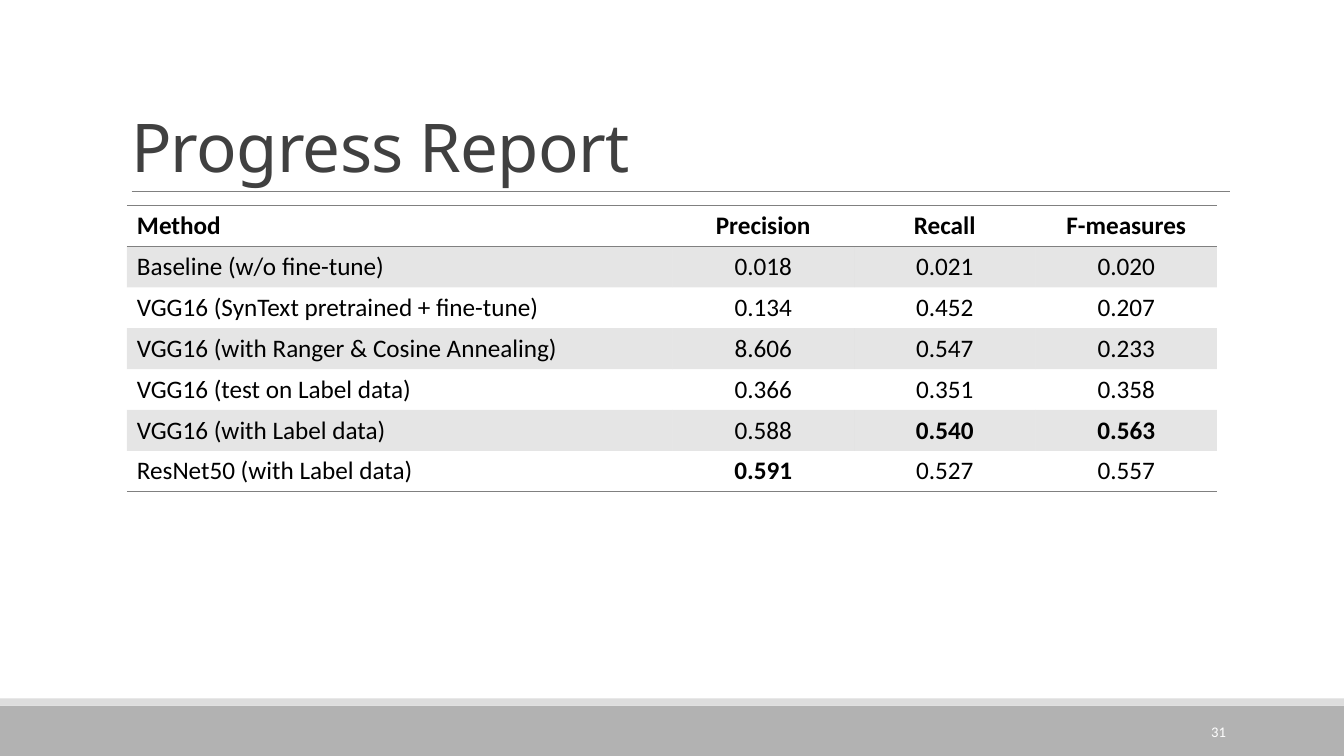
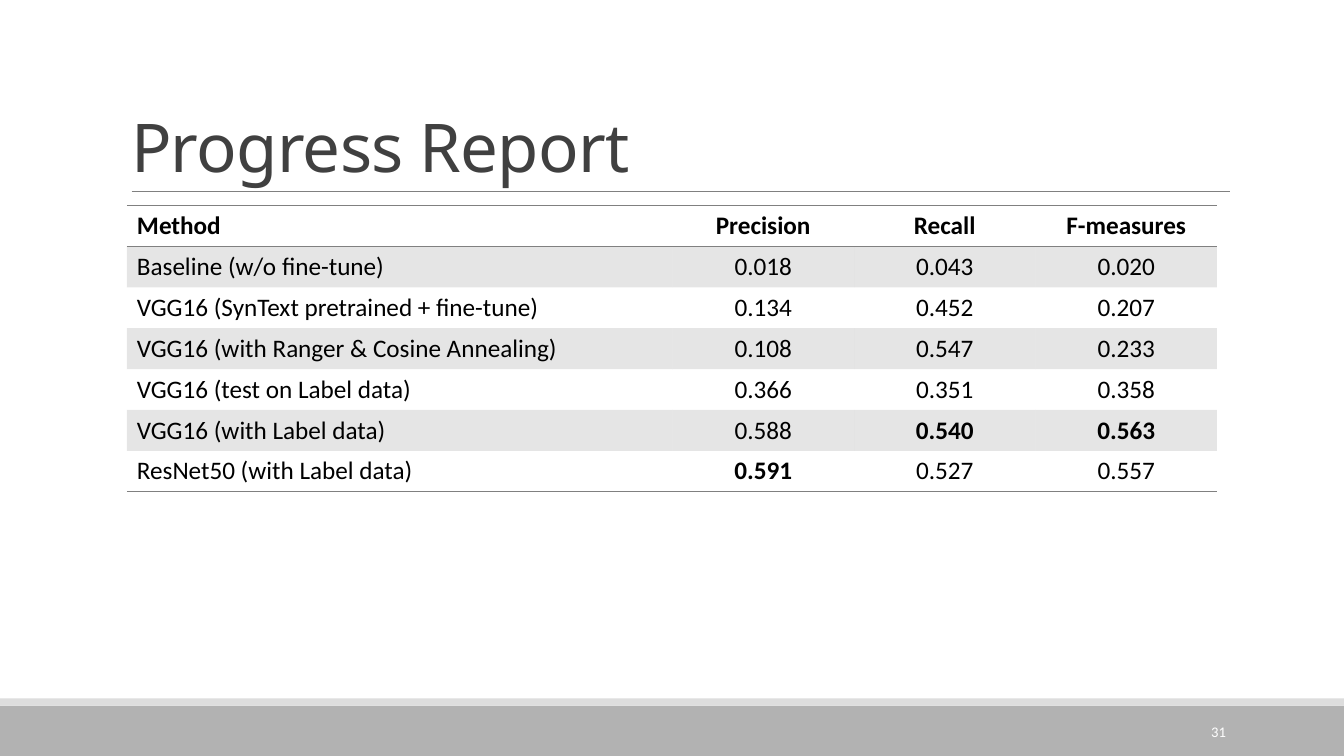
0.021: 0.021 -> 0.043 (945, 267)
8.606: 8.606 -> 0.108 (763, 349)
